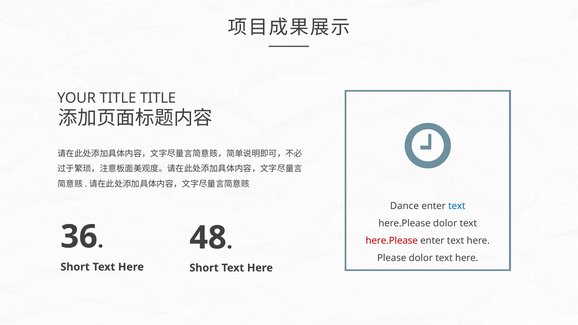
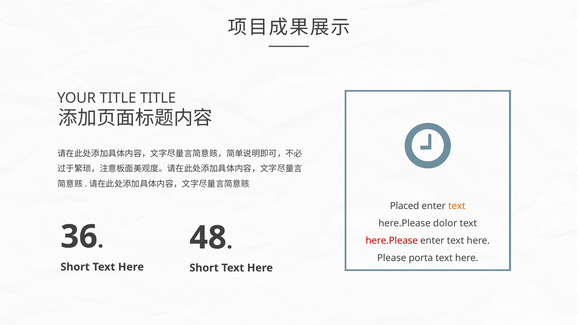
Dance: Dance -> Placed (405, 206)
text colour: blue -> orange (457, 206)
Please dolor: dolor -> porta (421, 258)
